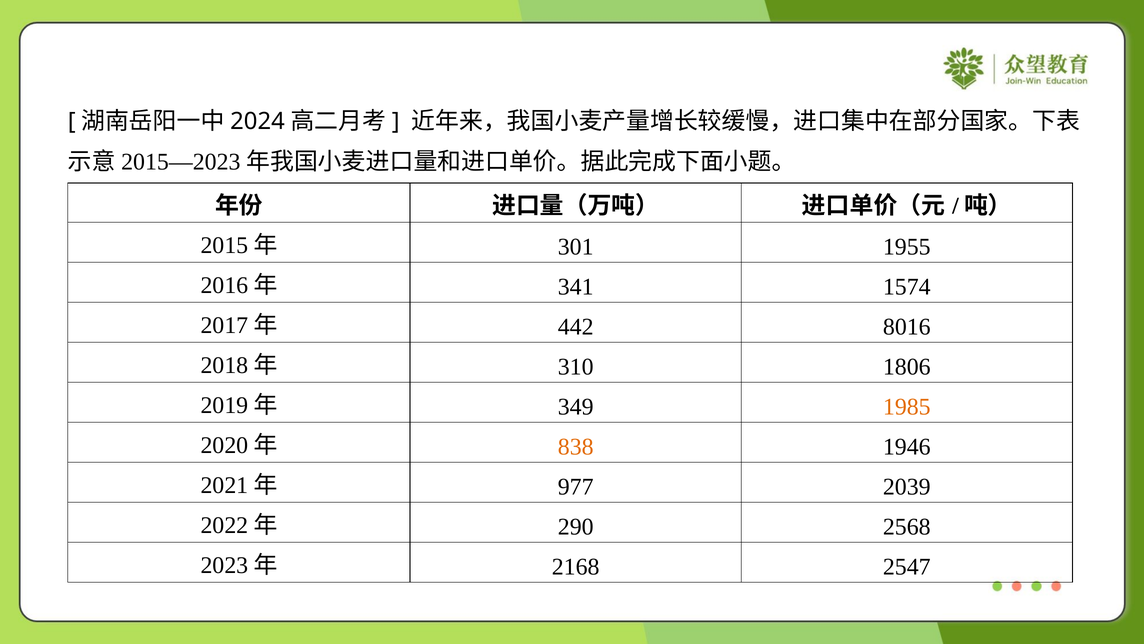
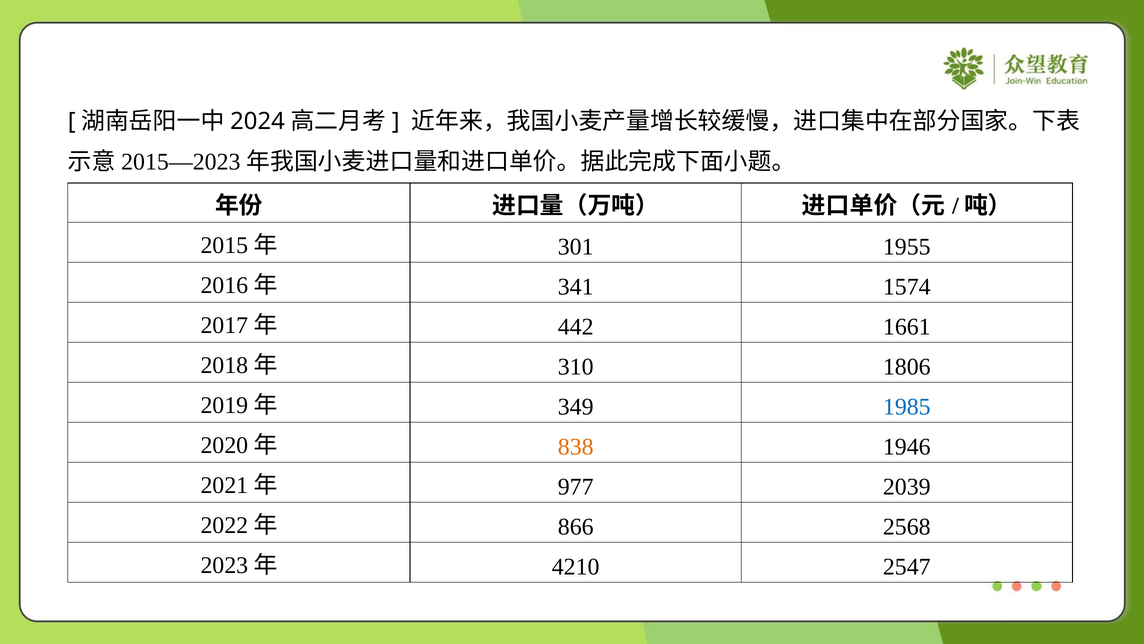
8016: 8016 -> 1661 (907, 327)
1985 colour: orange -> blue (907, 407)
290: 290 -> 866 (576, 527)
2168: 2168 -> 4210 (576, 567)
